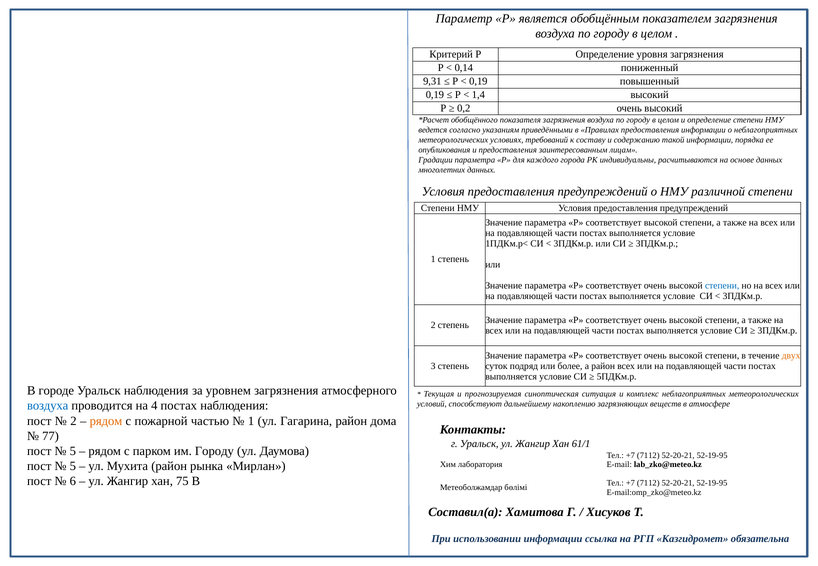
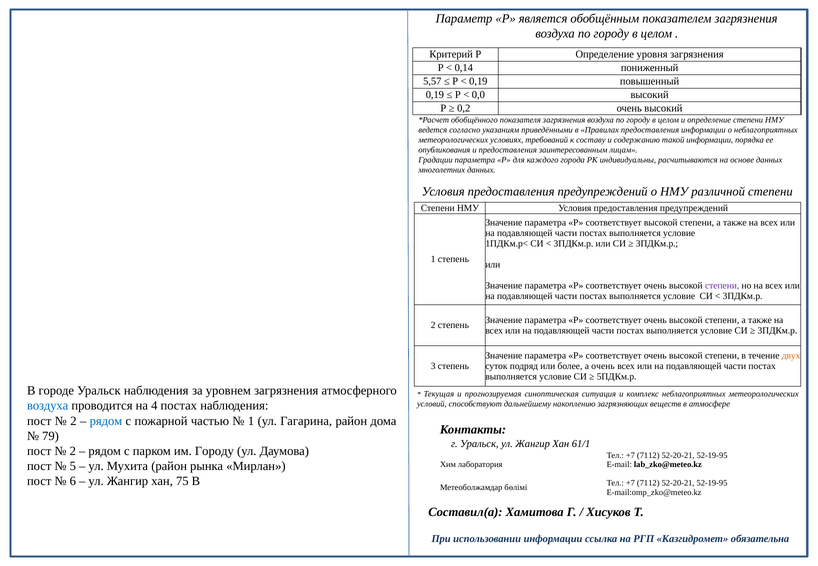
9,31: 9,31 -> 5,57 (432, 81)
1,4: 1,4 -> 0,0 (478, 95)
степени colour: blue -> purple (722, 286)
а район: район -> очень (603, 366)
рядом colour: orange -> blue (106, 421)
77: 77 -> 79 (51, 436)
5: 5 -> 2 (73, 451)
